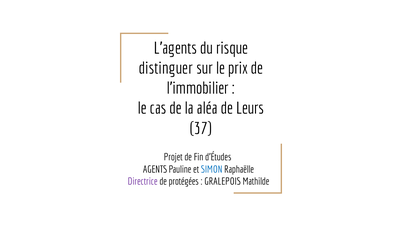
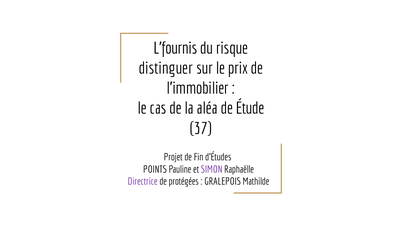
L’agents: L’agents -> L’fournis (175, 48)
Leurs: Leurs -> Étude (250, 109)
AGENTS: AGENTS -> POINTS (155, 169)
SIMON colour: blue -> purple (212, 169)
